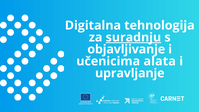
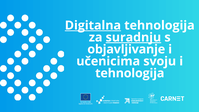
Digitalna underline: none -> present (93, 25)
alata: alata -> svoju (160, 61)
upravljanje: upravljanje -> tehnologija (130, 73)
